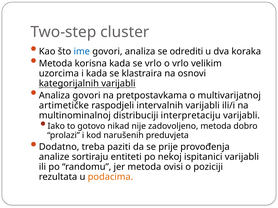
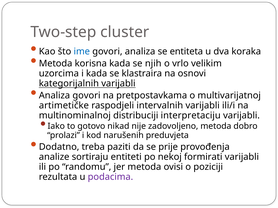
odrediti: odrediti -> entiteta (186, 52)
se vrlo: vrlo -> njih (153, 64)
ispitanici: ispitanici -> formirati (203, 157)
podacima colour: orange -> purple (110, 177)
